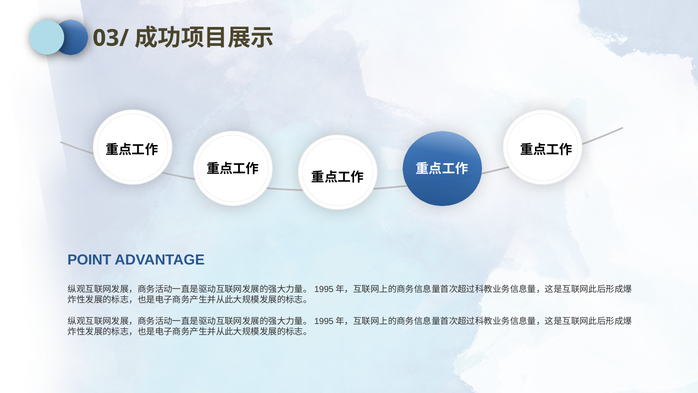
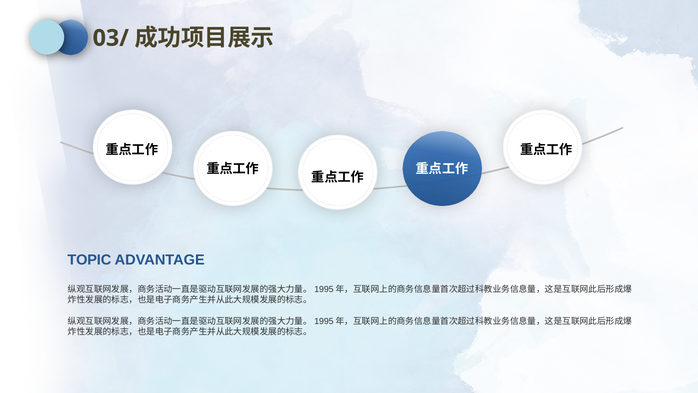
POINT: POINT -> TOPIC (89, 260)
